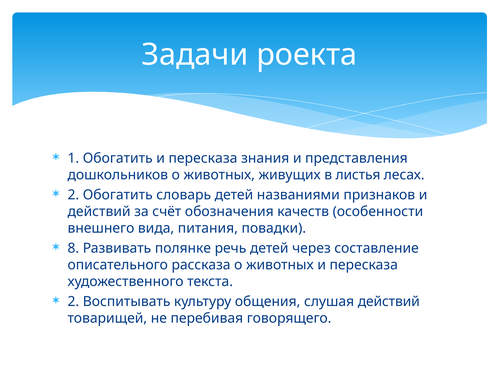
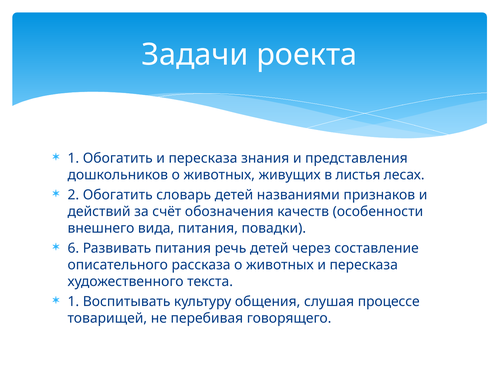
8: 8 -> 6 (73, 248)
Развивать полянке: полянке -> питания (183, 248)
2: 2 -> 1 (73, 301)
слушая действий: действий -> процессе (389, 301)
